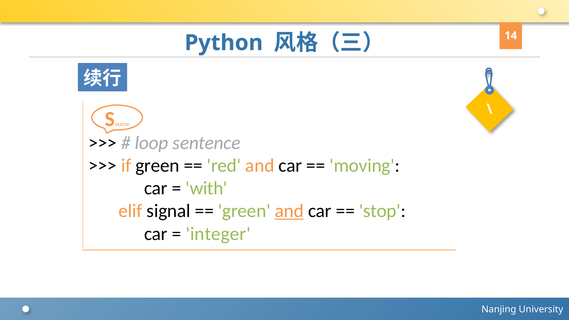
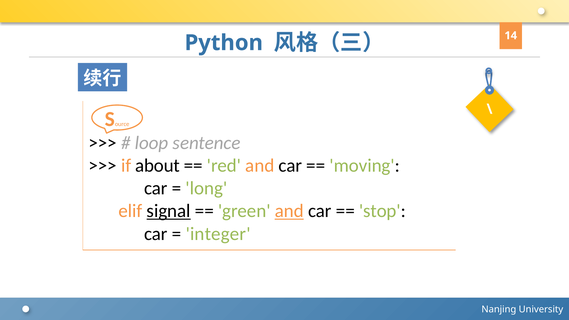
if green: green -> about (158, 166)
with: with -> long (206, 188)
signal underline: none -> present (169, 211)
